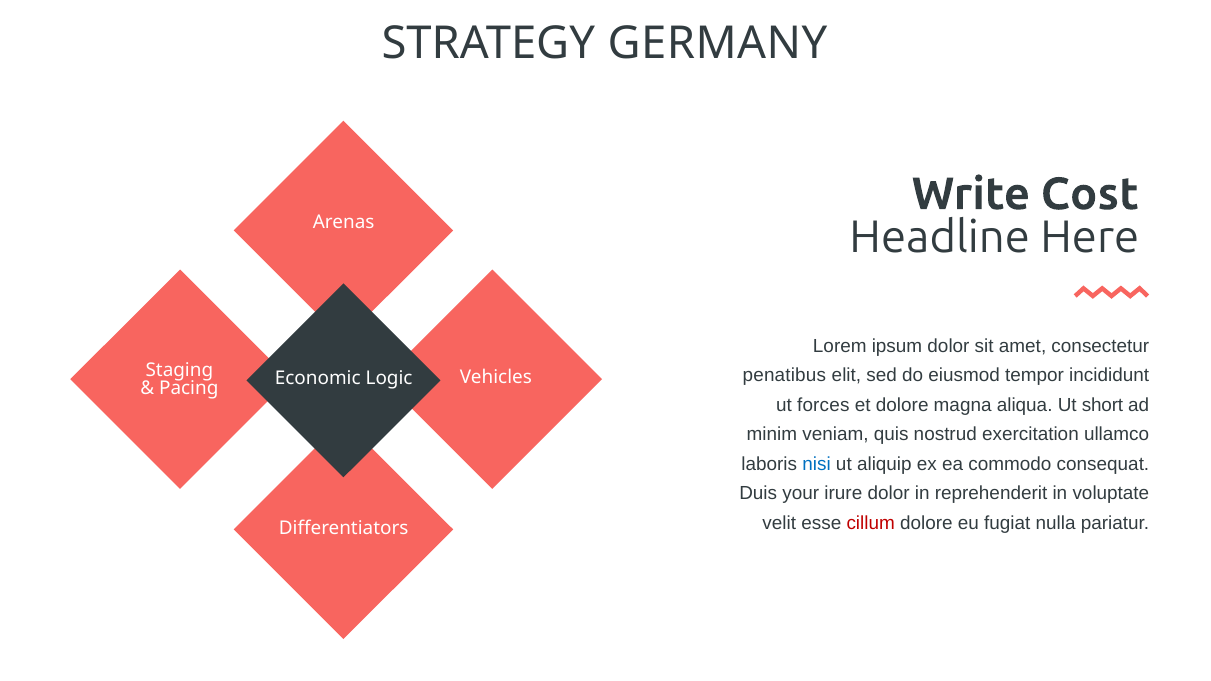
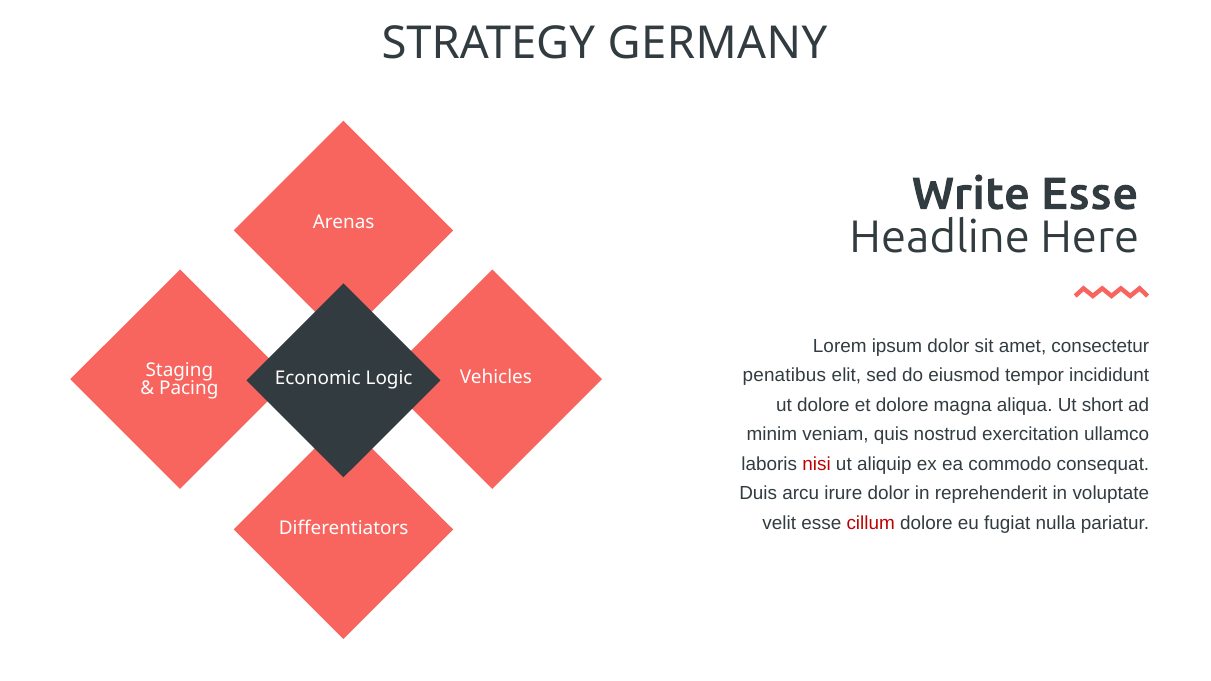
Write Cost: Cost -> Esse (1090, 194)
ut forces: forces -> dolore (823, 405)
nisi colour: blue -> red (817, 464)
your: your -> arcu (801, 494)
